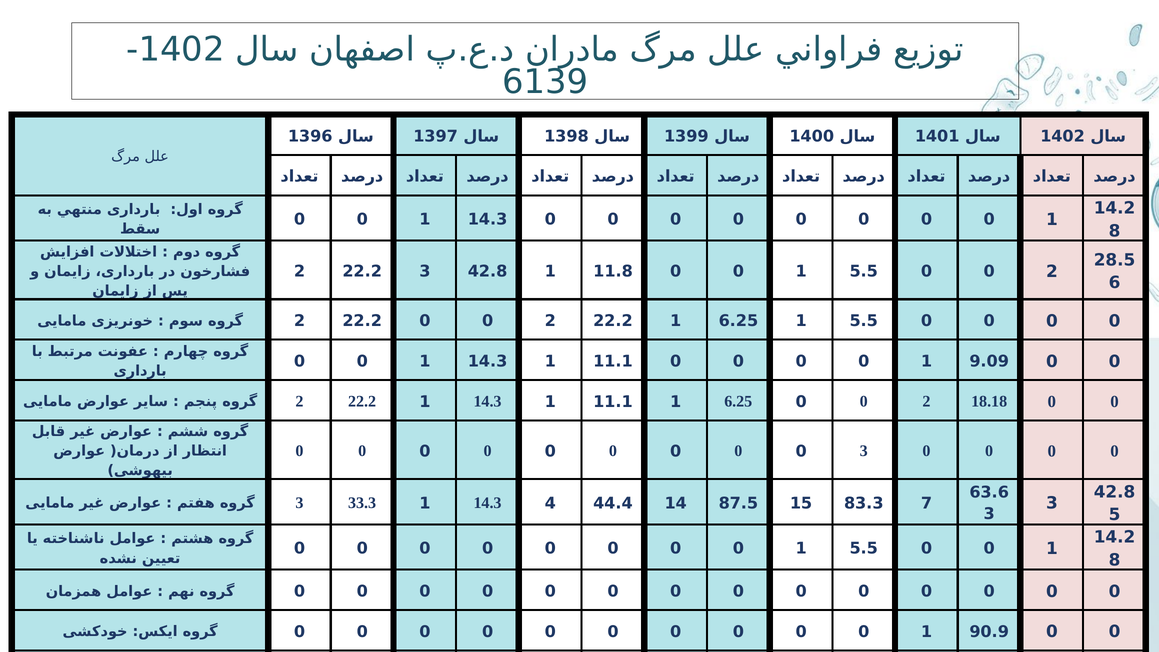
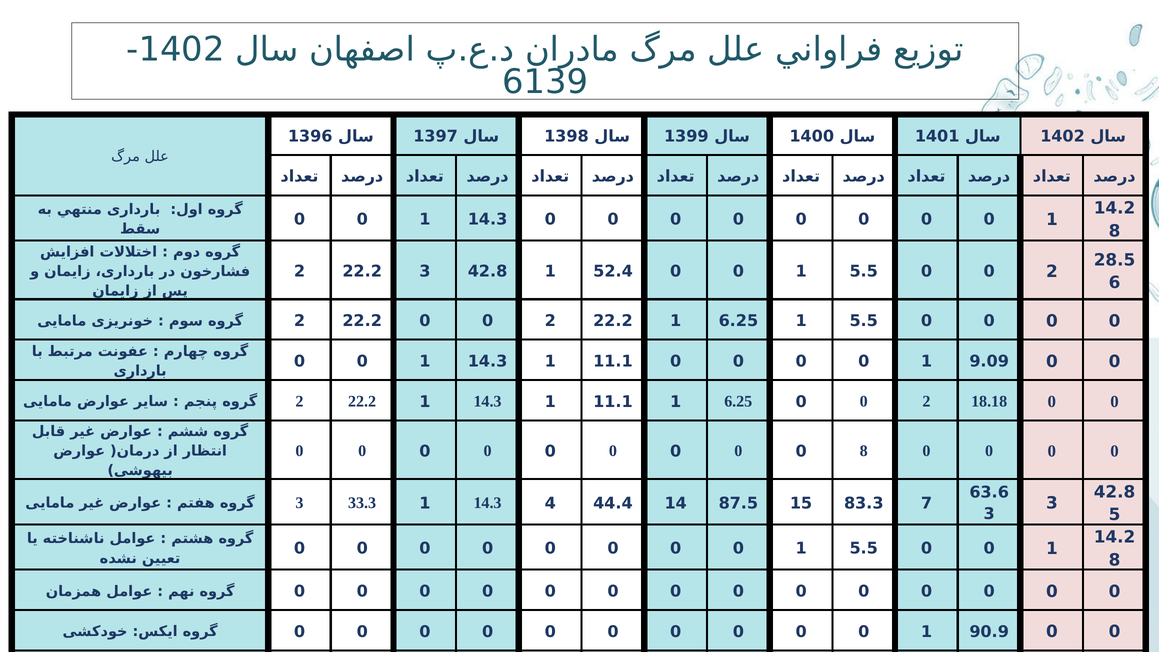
11.8: 11.8 -> 52.4 (613, 271)
0 3: 3 -> 8 (864, 451)
